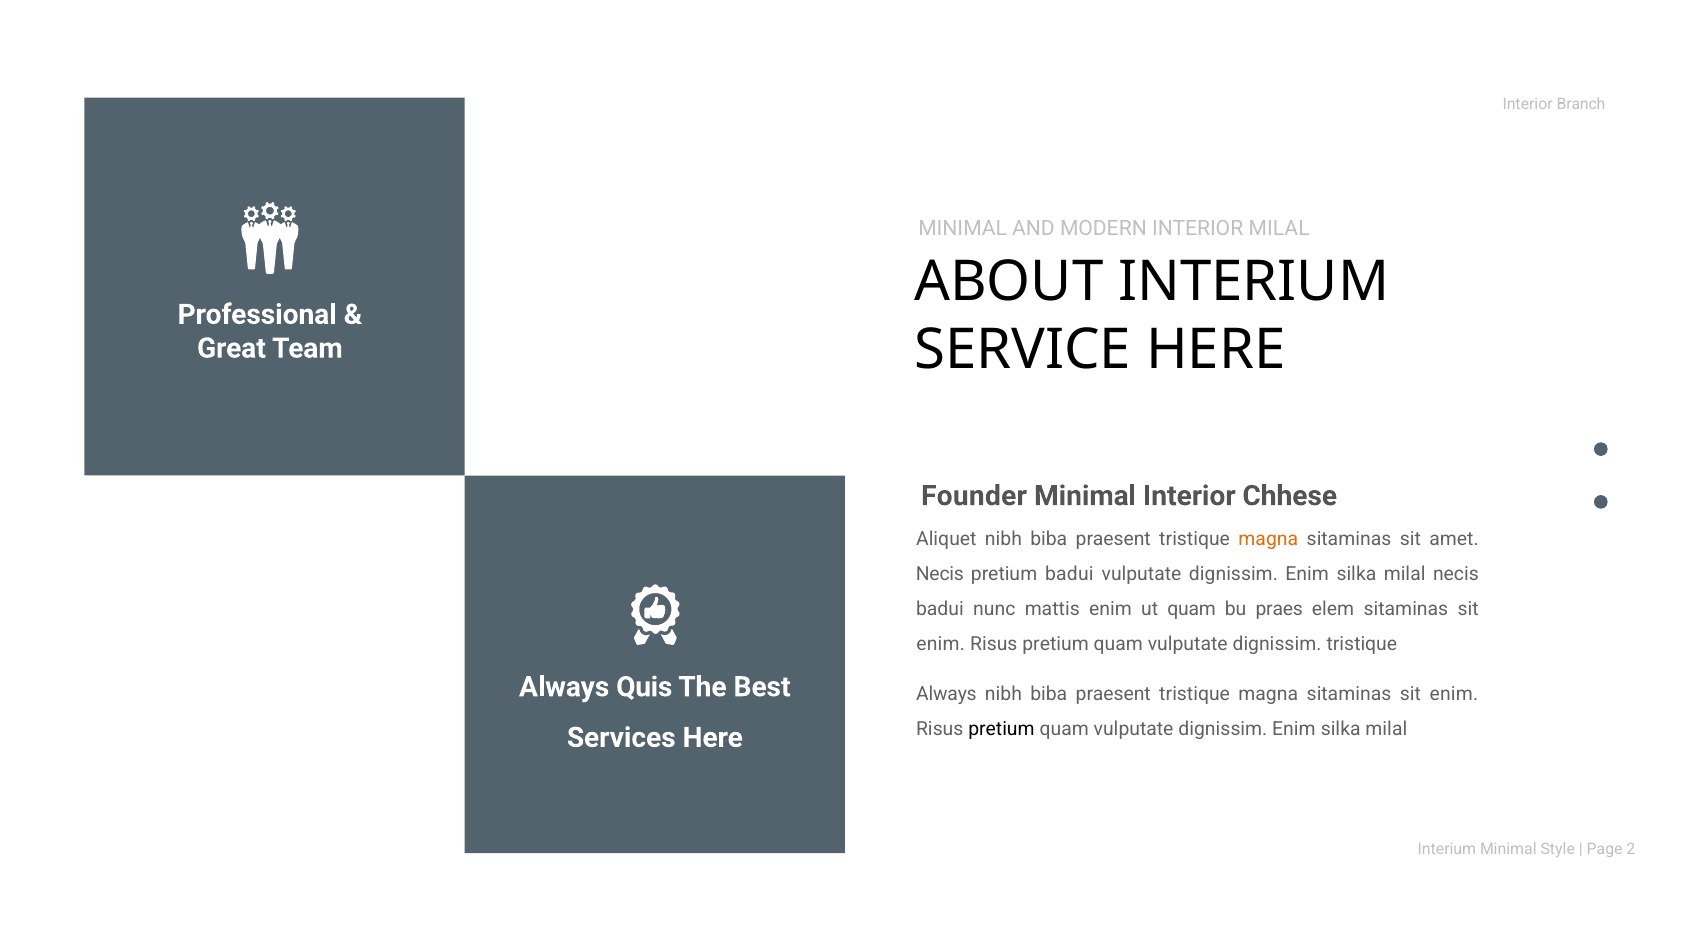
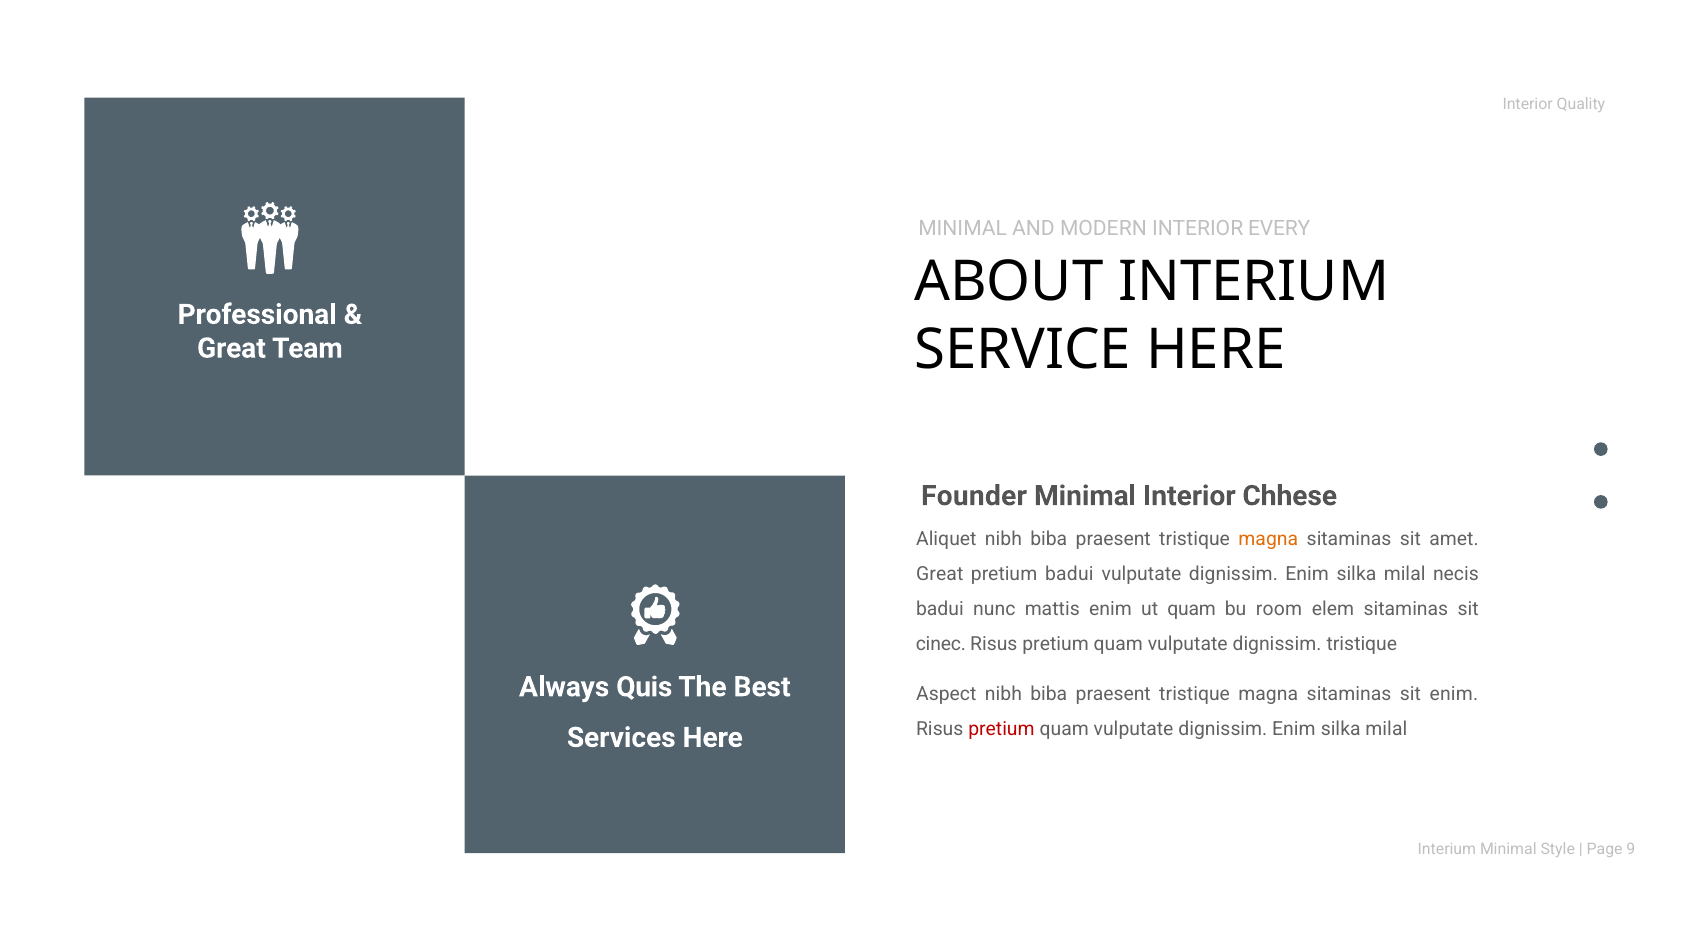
Branch: Branch -> Quality (1581, 104)
INTERIOR MILAL: MILAL -> EVERY (1279, 229)
Necis: Necis -> Great (940, 574)
praes: praes -> room (1279, 609)
enim: enim -> cinec (941, 644)
Always: Always -> Aspect (946, 694)
pretium colour: black -> red (1001, 729)
2: 2 -> 9 (1631, 848)
